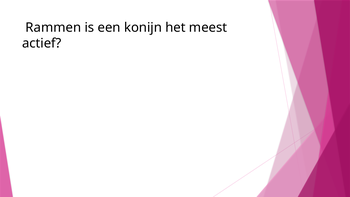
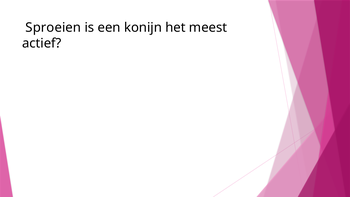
Rammen: Rammen -> Sproeien (53, 28)
